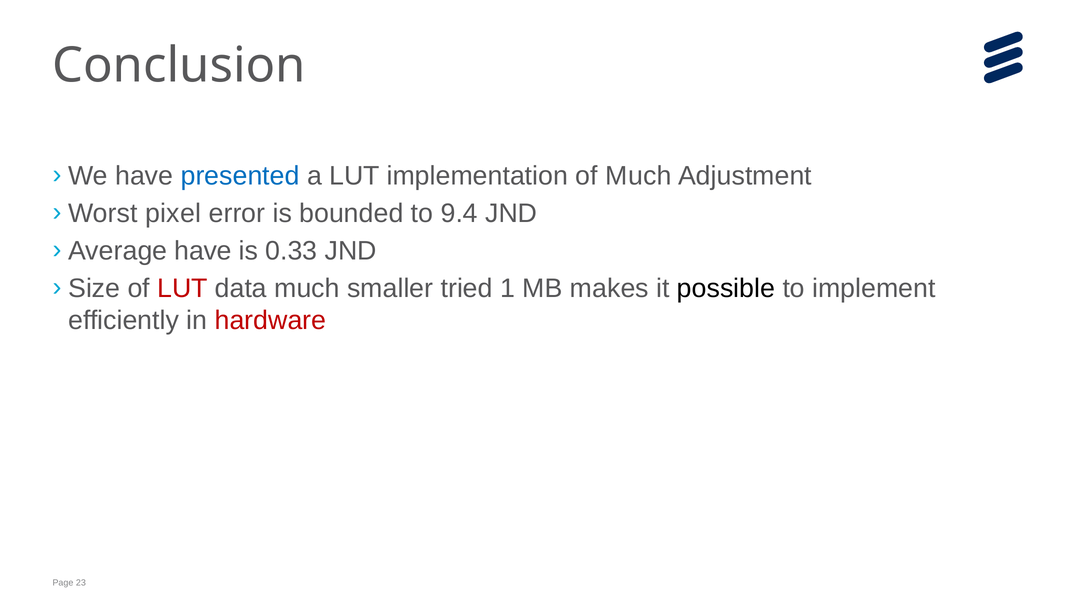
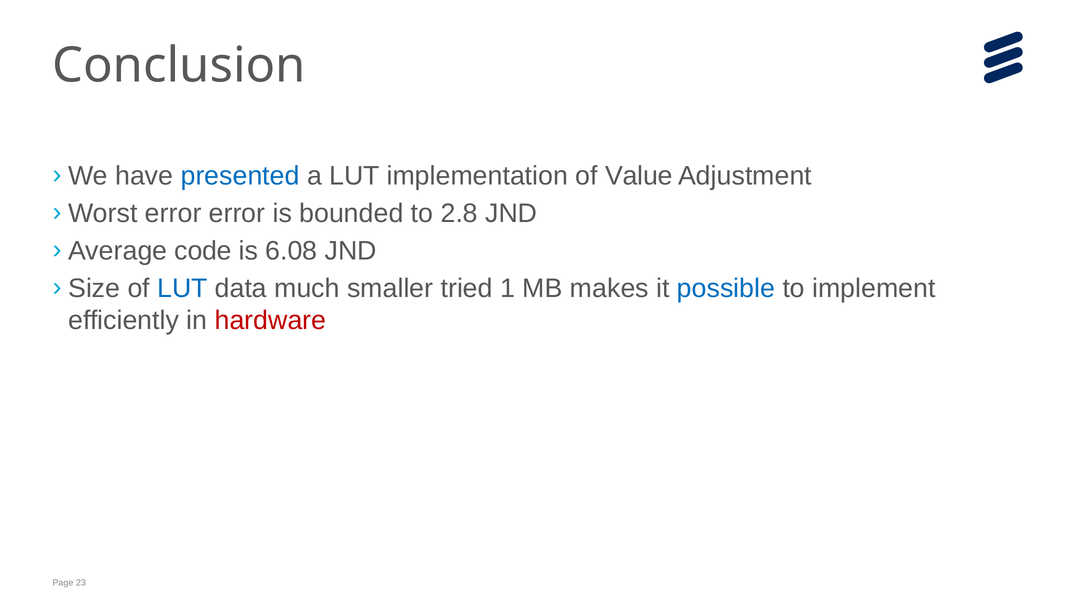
of Much: Much -> Value (639, 176)
pixel: pixel -> error (173, 213)
9.4: 9.4 -> 2.8 (459, 213)
have: have -> code (203, 251)
0.33: 0.33 -> 6.08 (291, 251)
LUT colour: red -> blue (183, 288)
possible colour: black -> blue (726, 288)
